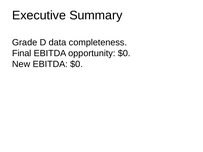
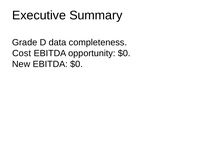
Final: Final -> Cost (22, 53)
